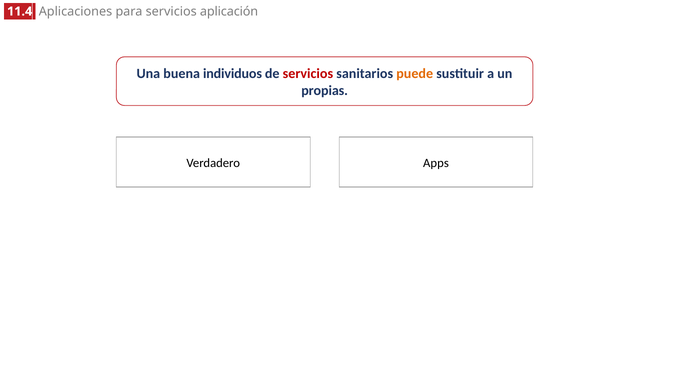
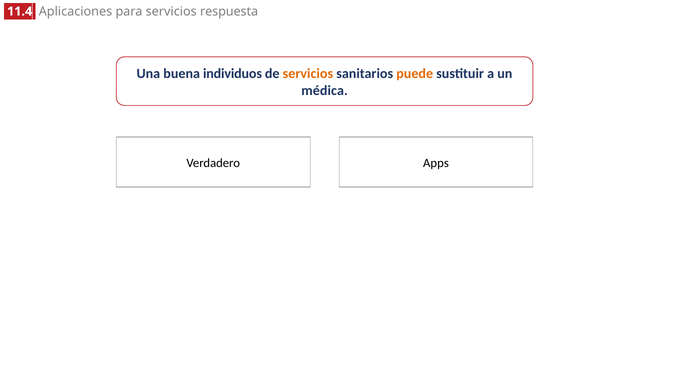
aplicación: aplicación -> respuesta (229, 11)
servicios colour: red -> orange (308, 74)
propias: propias -> médica (325, 91)
